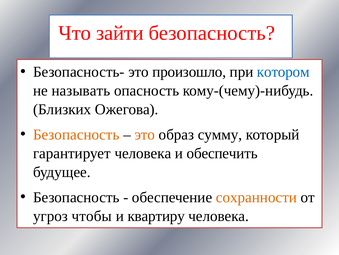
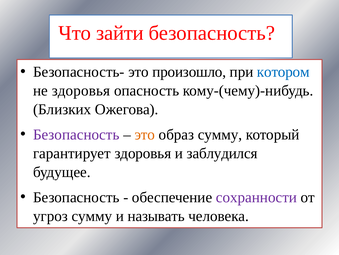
не называть: называть -> здоровья (81, 90)
Безопасность colour: orange -> purple (76, 134)
гарантирует человека: человека -> здоровья (143, 153)
обеспечить: обеспечить -> заблудился (222, 153)
сохранности colour: orange -> purple (256, 197)
угроз чтобы: чтобы -> сумму (92, 215)
квартиру: квартиру -> называть (156, 215)
